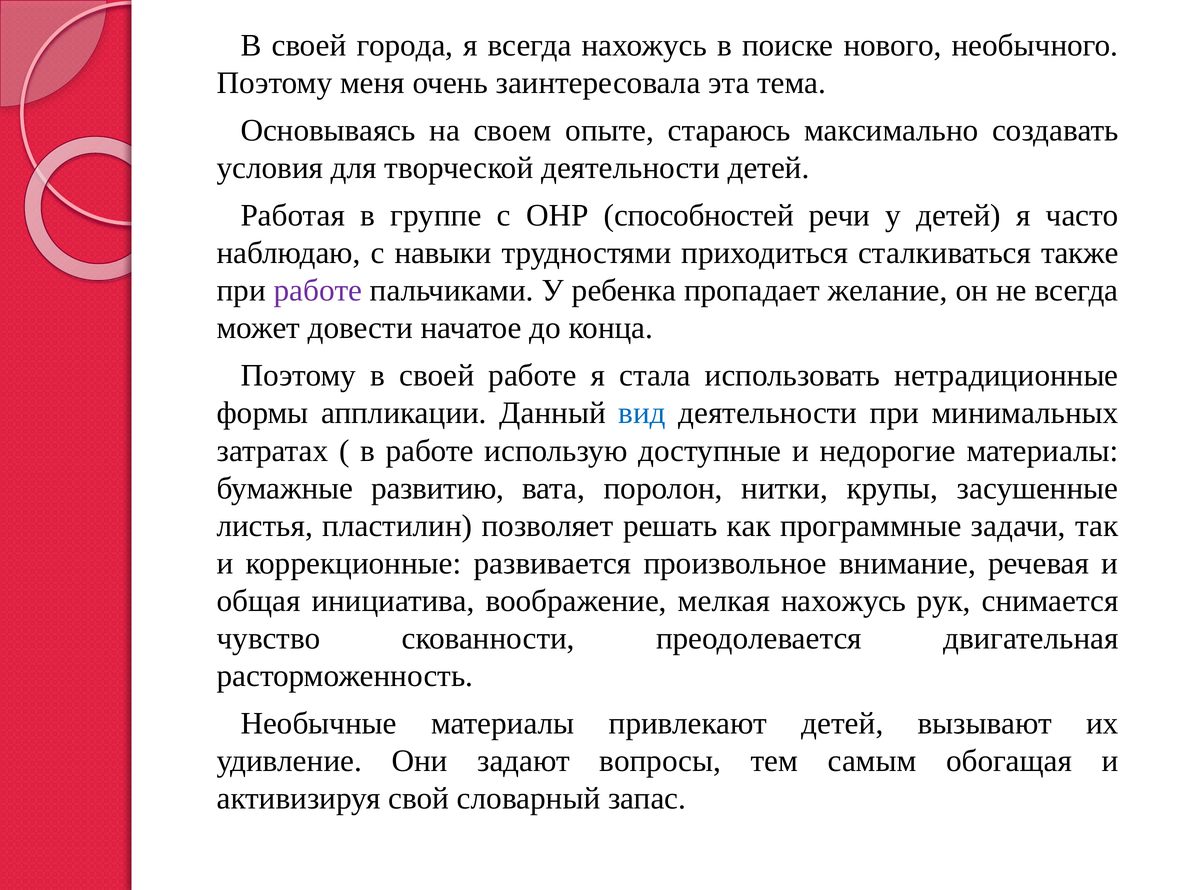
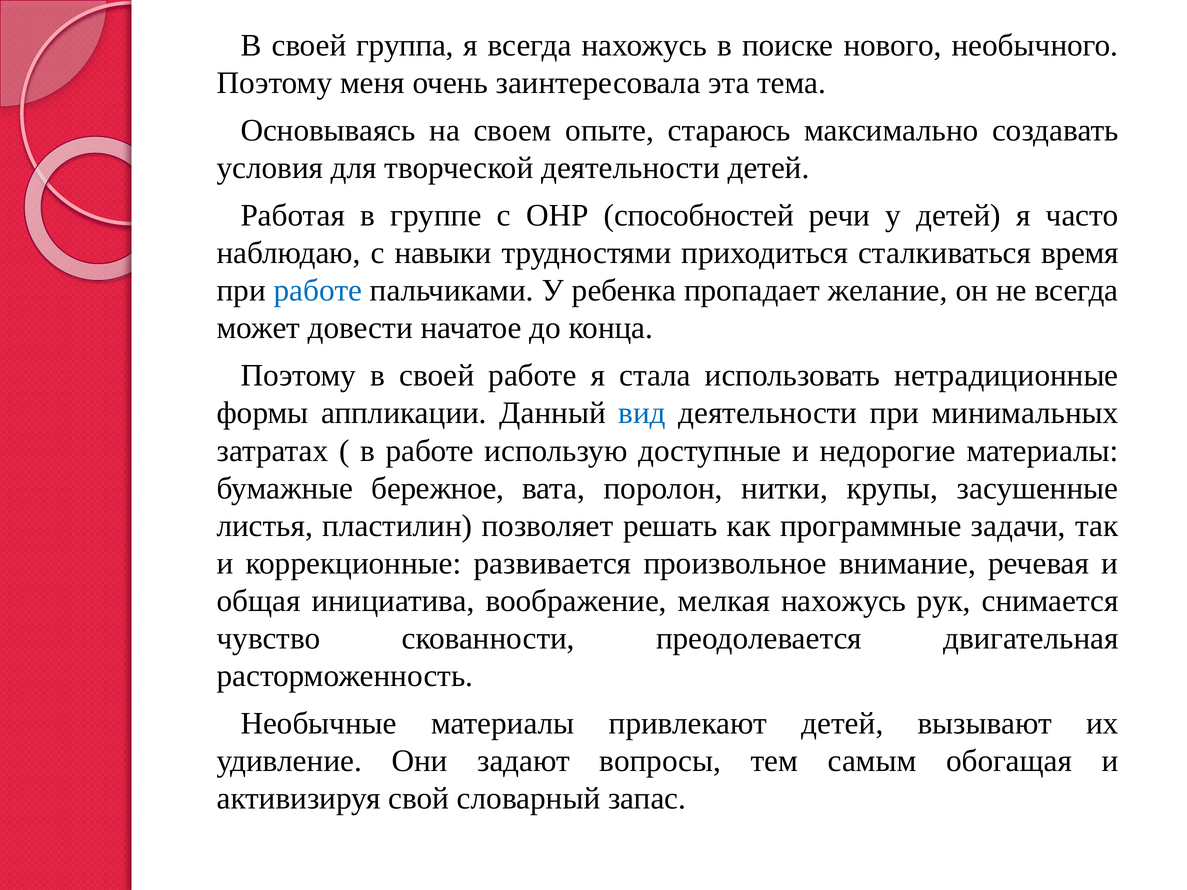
города: города -> группа (405, 45)
также: также -> время (1080, 253)
работе colour: purple -> blue (318, 291)
развитию: развитию -> бережное (438, 488)
